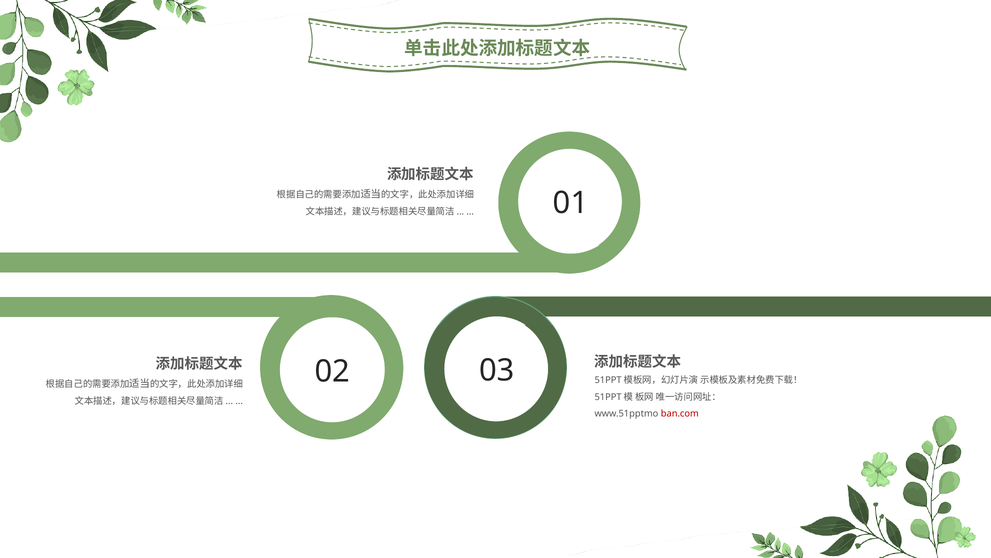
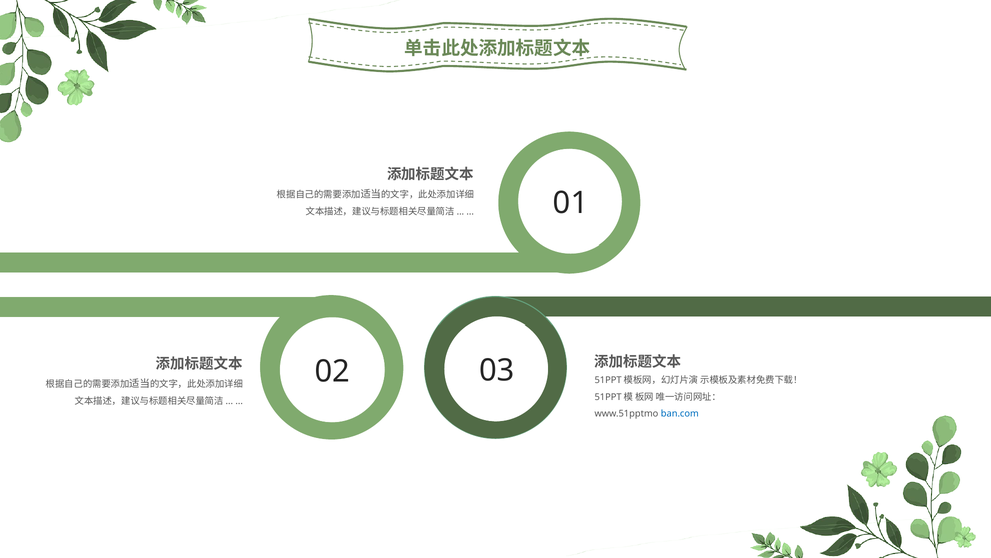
ban.com colour: red -> blue (680, 413)
